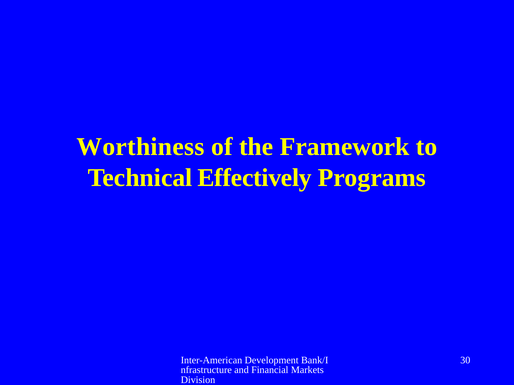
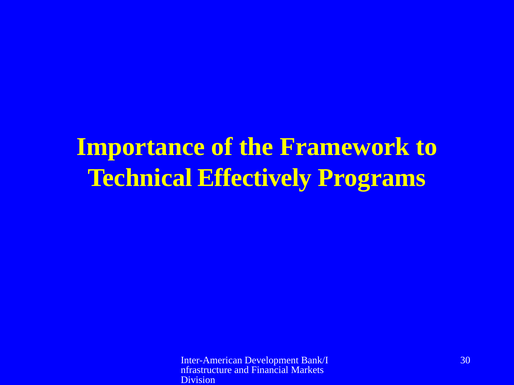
Worthiness: Worthiness -> Importance (141, 147)
